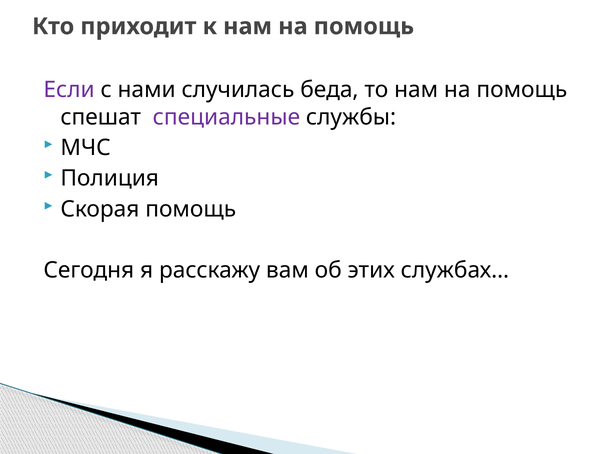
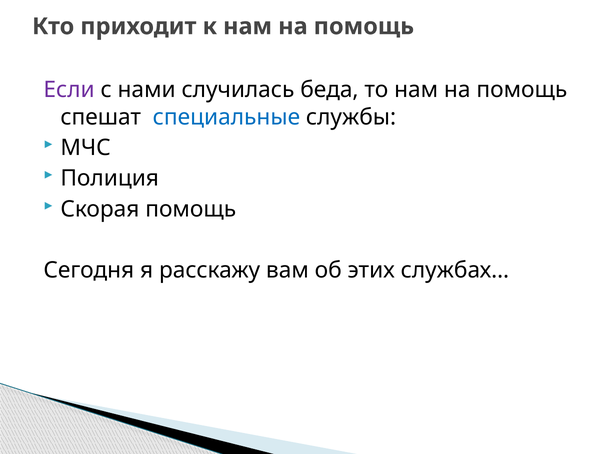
специальные colour: purple -> blue (226, 117)
